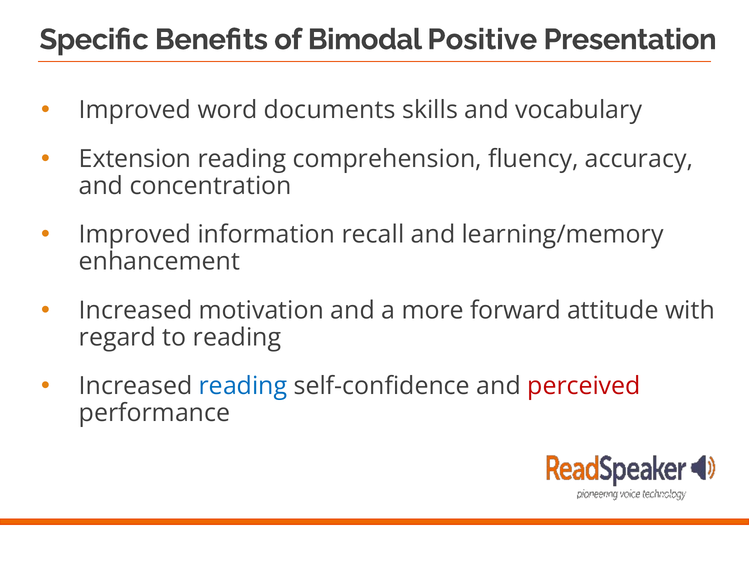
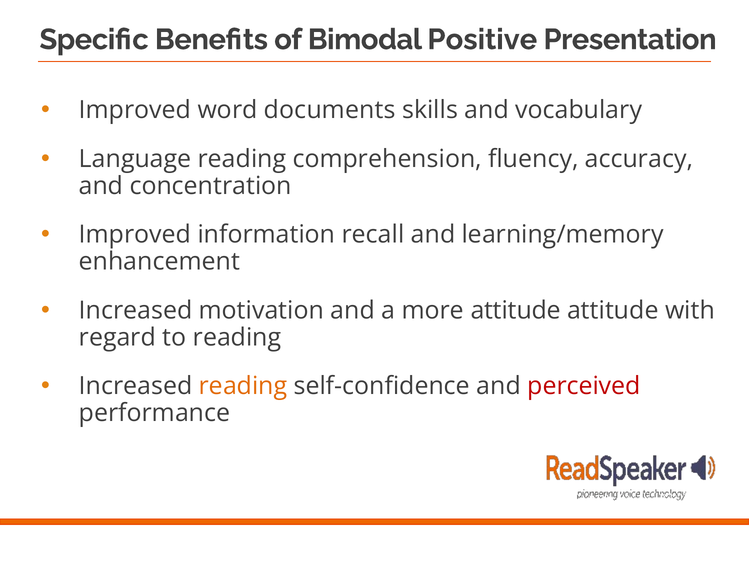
Extension: Extension -> Language (135, 159)
more forward: forward -> attitude (516, 310)
reading colour: blue -> orange (243, 386)
